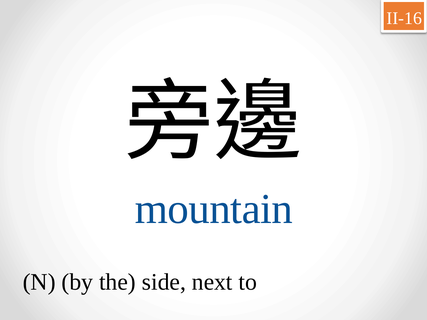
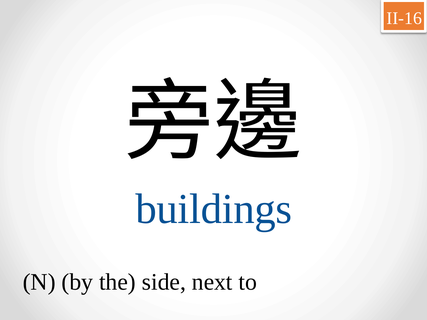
mountain: mountain -> buildings (214, 209)
